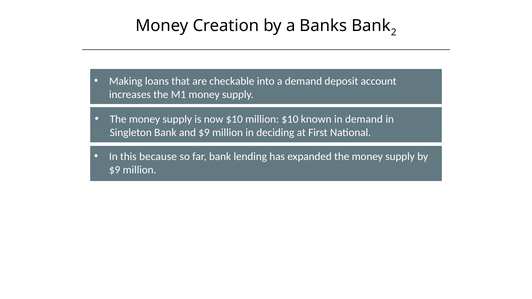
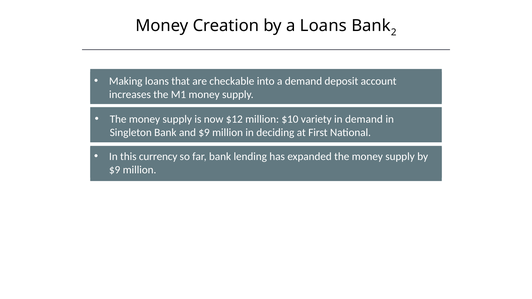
a Banks: Banks -> Loans (323, 26)
now $10: $10 -> $12 (234, 119)
known: known -> variety (316, 119)
because: because -> currency (158, 157)
